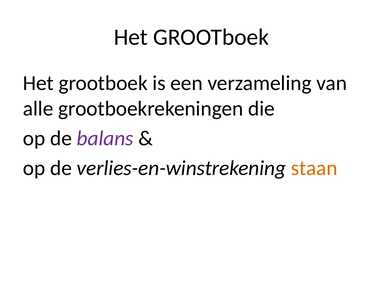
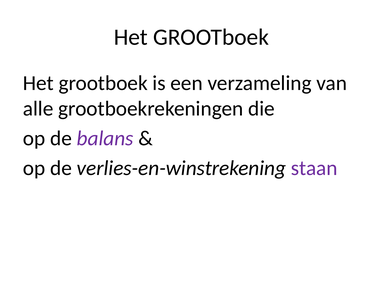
staan colour: orange -> purple (314, 168)
